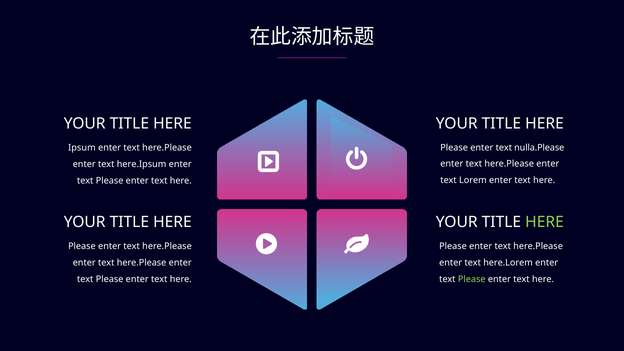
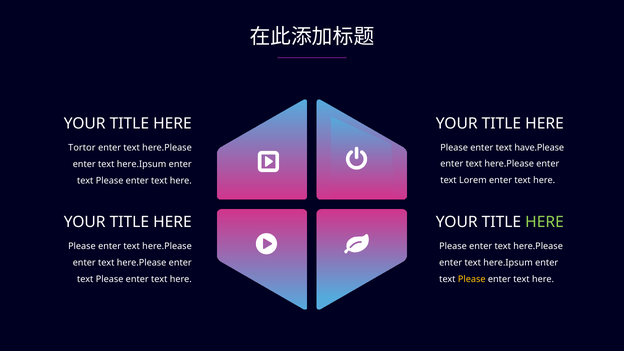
nulla.Please: nulla.Please -> have.Please (539, 148)
Ipsum: Ipsum -> Tortor (82, 148)
here.Lorem: here.Lorem -> here.Ipsum (508, 263)
Please colour: light green -> yellow (472, 279)
